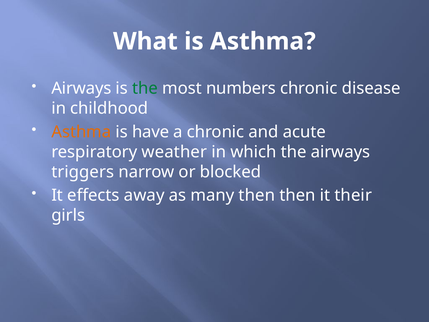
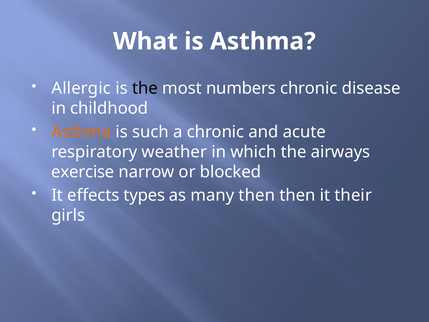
Airways: Airways -> Allergic (81, 88)
the colour: green -> black (145, 88)
have: have -> such (150, 132)
triggers: triggers -> exercise (83, 172)
away: away -> types (144, 195)
